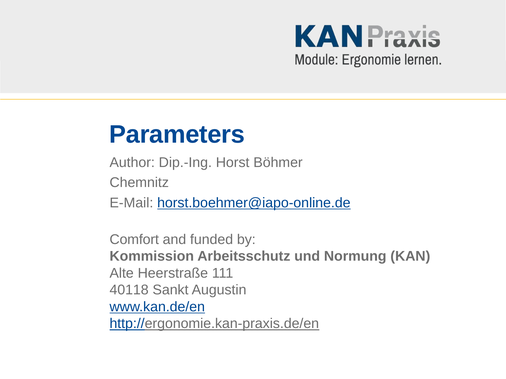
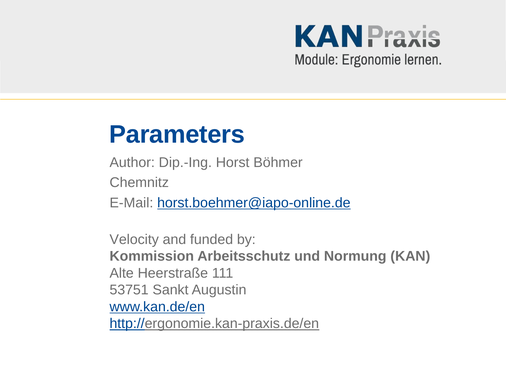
Comfort: Comfort -> Velocity (134, 240)
40118: 40118 -> 53751 (129, 290)
